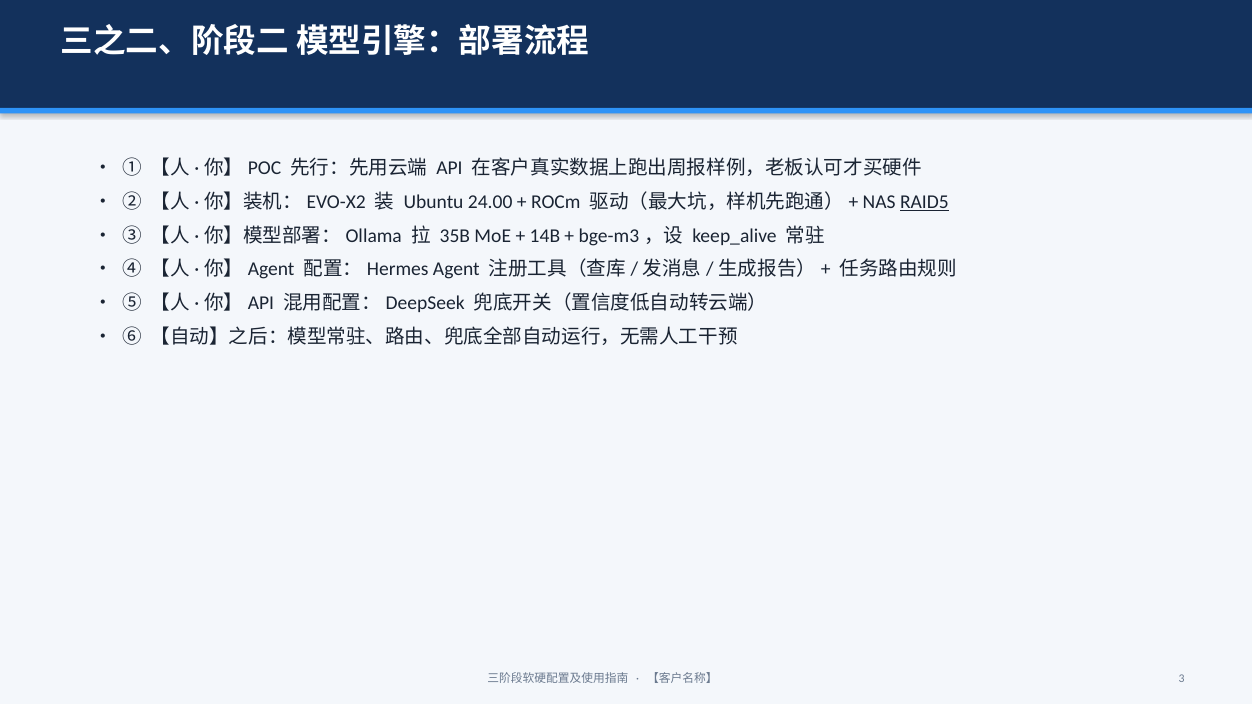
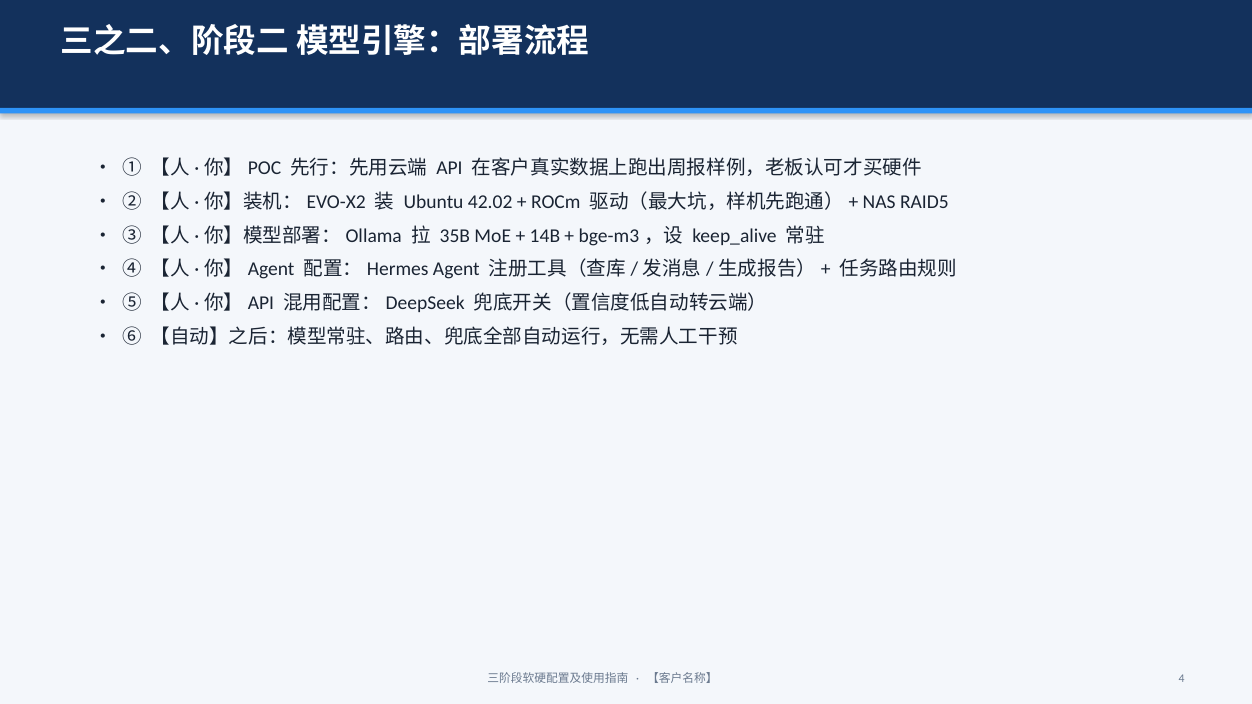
24.00: 24.00 -> 42.02 (490, 202)
RAID5 underline: present -> none (924, 202)
3: 3 -> 4 (1182, 679)
